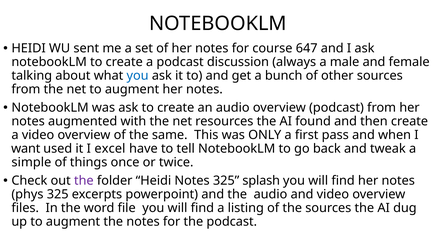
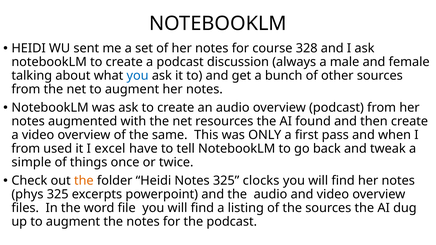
647: 647 -> 328 (307, 48)
want: want -> from (26, 149)
the colour: purple -> orange (84, 181)
splash: splash -> clocks (261, 181)
